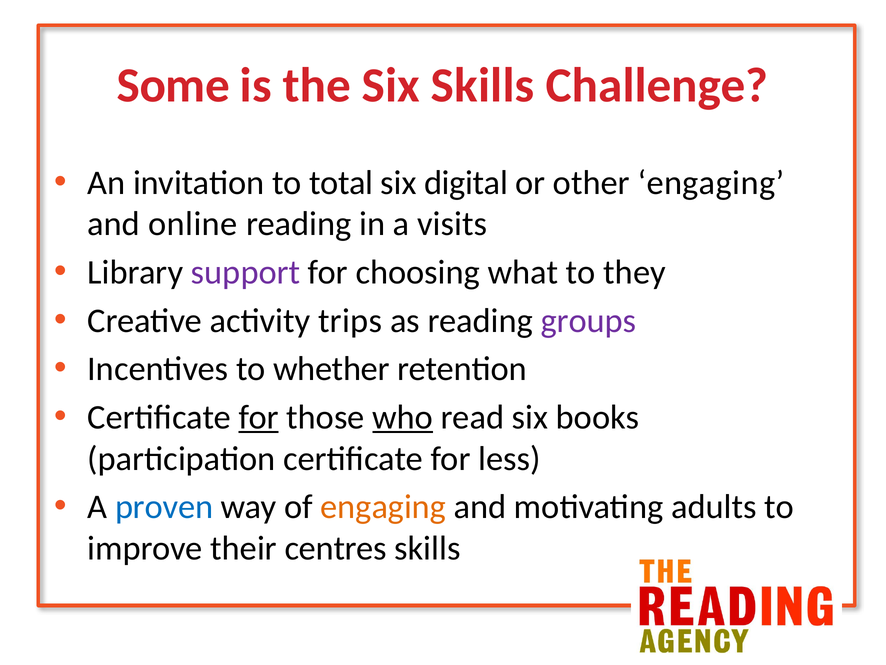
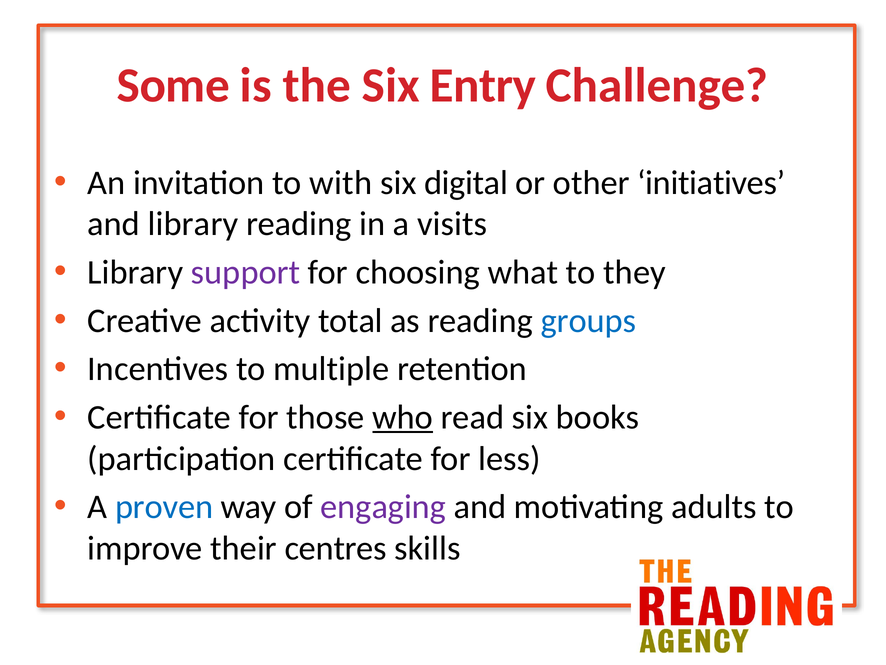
Six Skills: Skills -> Entry (483, 85)
total: total -> with (341, 183)
other engaging: engaging -> initiatives (711, 183)
and online: online -> library (193, 224)
trips: trips -> total (350, 320)
groups colour: purple -> blue (588, 320)
whether: whether -> multiple (331, 369)
for underline: present -> none (259, 417)
engaging colour: orange -> purple (383, 507)
